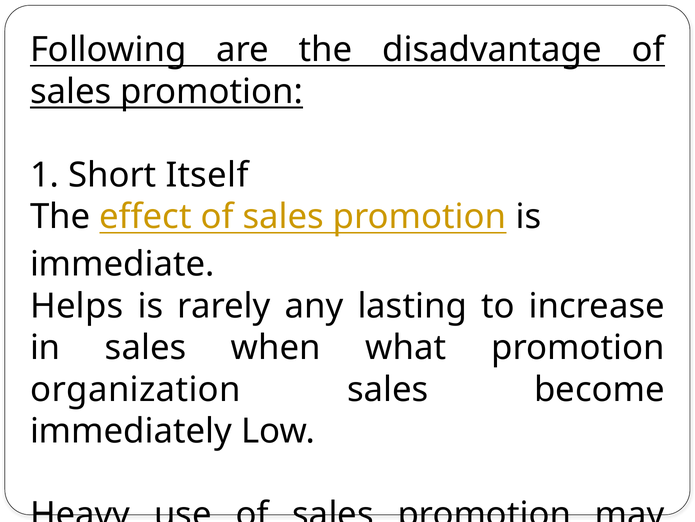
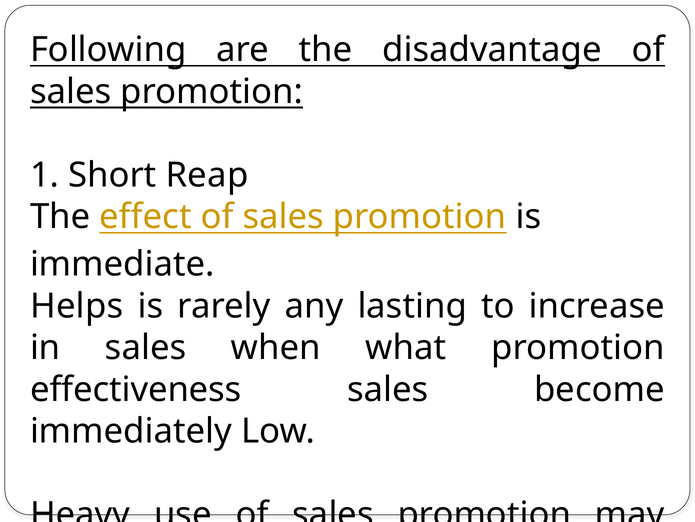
Itself: Itself -> Reap (207, 175)
organization: organization -> effectiveness (136, 389)
